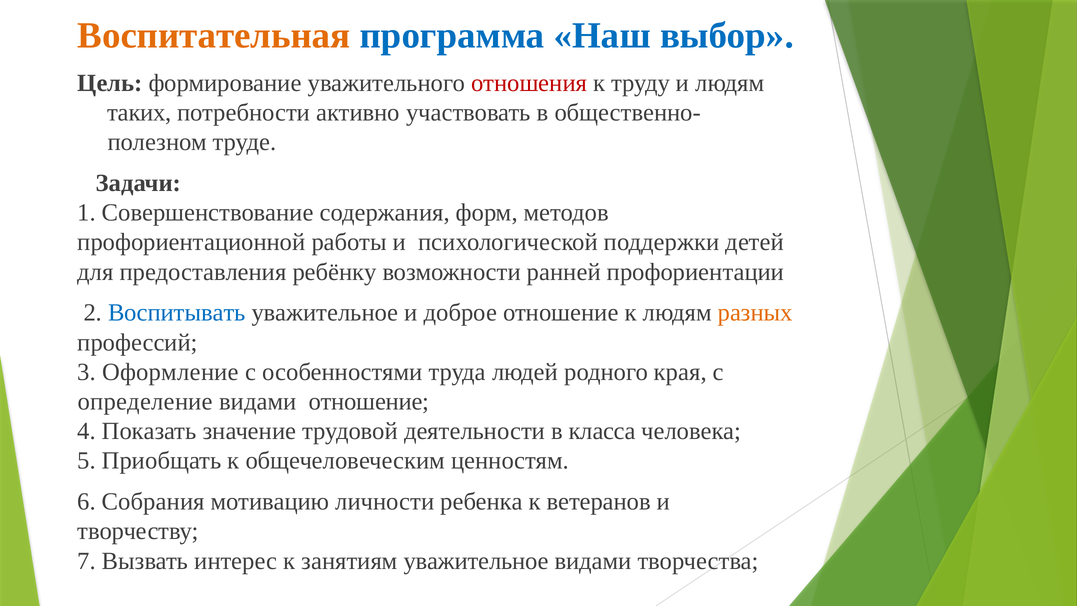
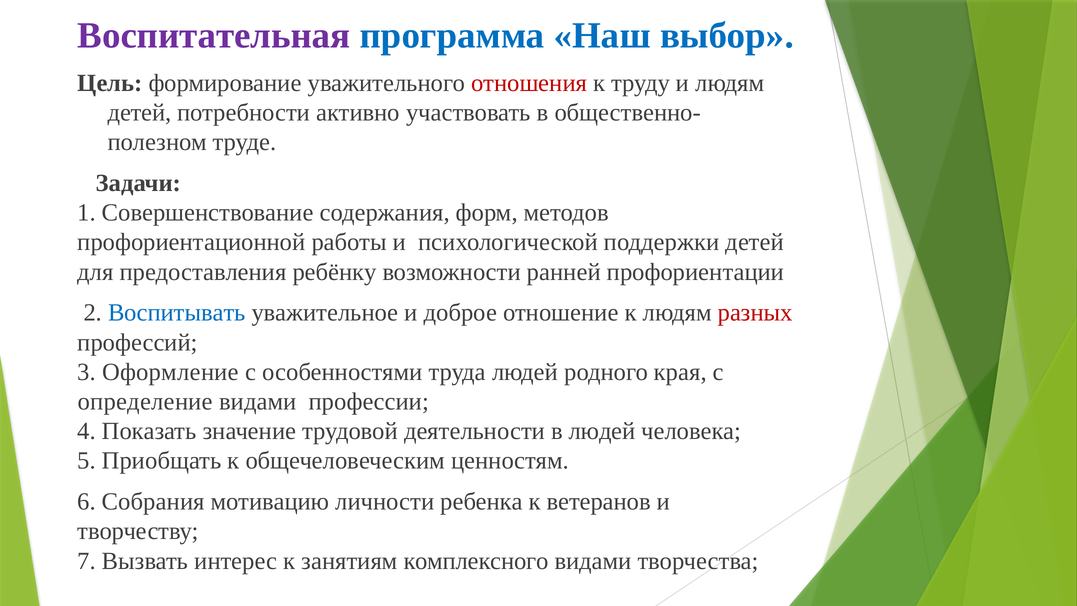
Воспитательная colour: orange -> purple (214, 36)
таких: таких -> детей (140, 113)
разных colour: orange -> red (755, 313)
видами отношение: отношение -> профессии (369, 401)
в класса: класса -> людей (602, 431)
занятиям уважительное: уважительное -> комплексного (476, 561)
